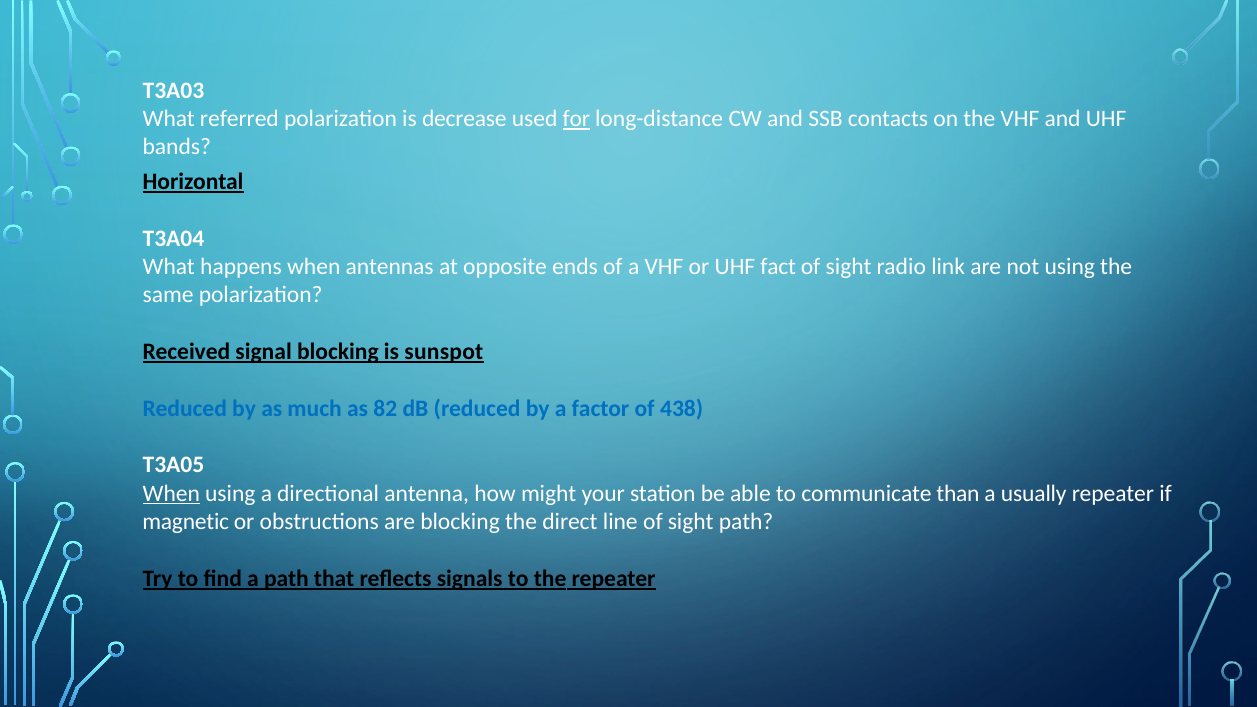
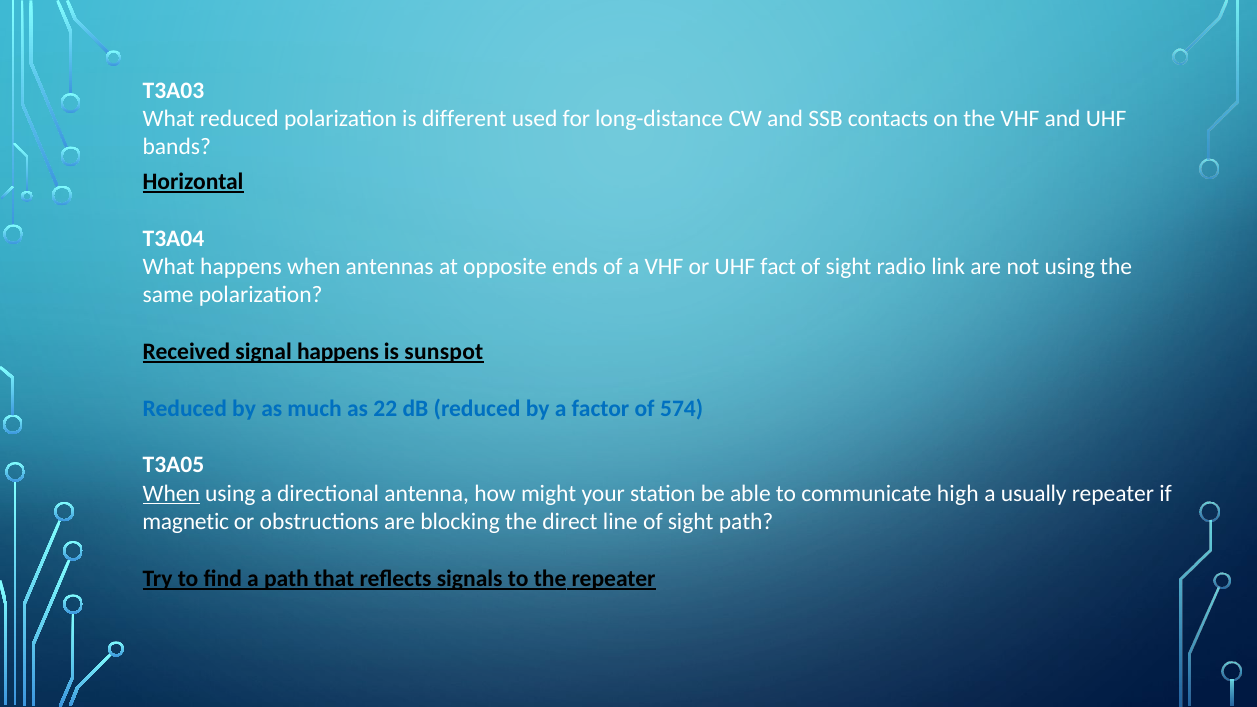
What referred: referred -> reduced (239, 119)
decrease: decrease -> different (464, 119)
for underline: present -> none (576, 119)
signal blocking: blocking -> happens (338, 352)
82: 82 -> 22 (385, 409)
438: 438 -> 574 (682, 409)
than: than -> high (958, 494)
